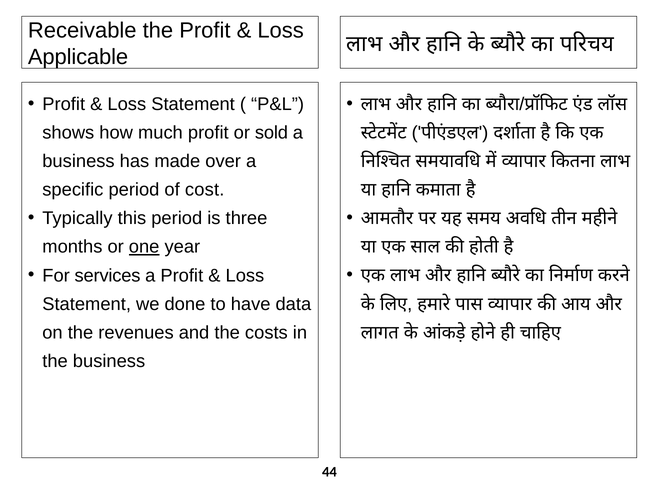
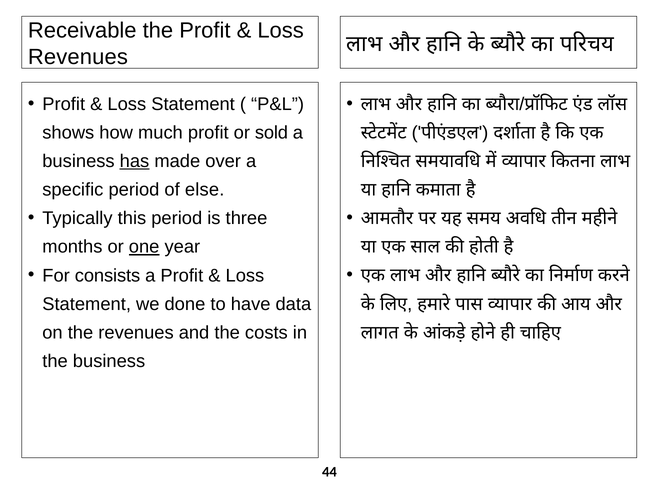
Applicable: Applicable -> Revenues (78, 57)
has underline: none -> present (135, 161)
cost: cost -> else (205, 190)
services: services -> consists (108, 276)
